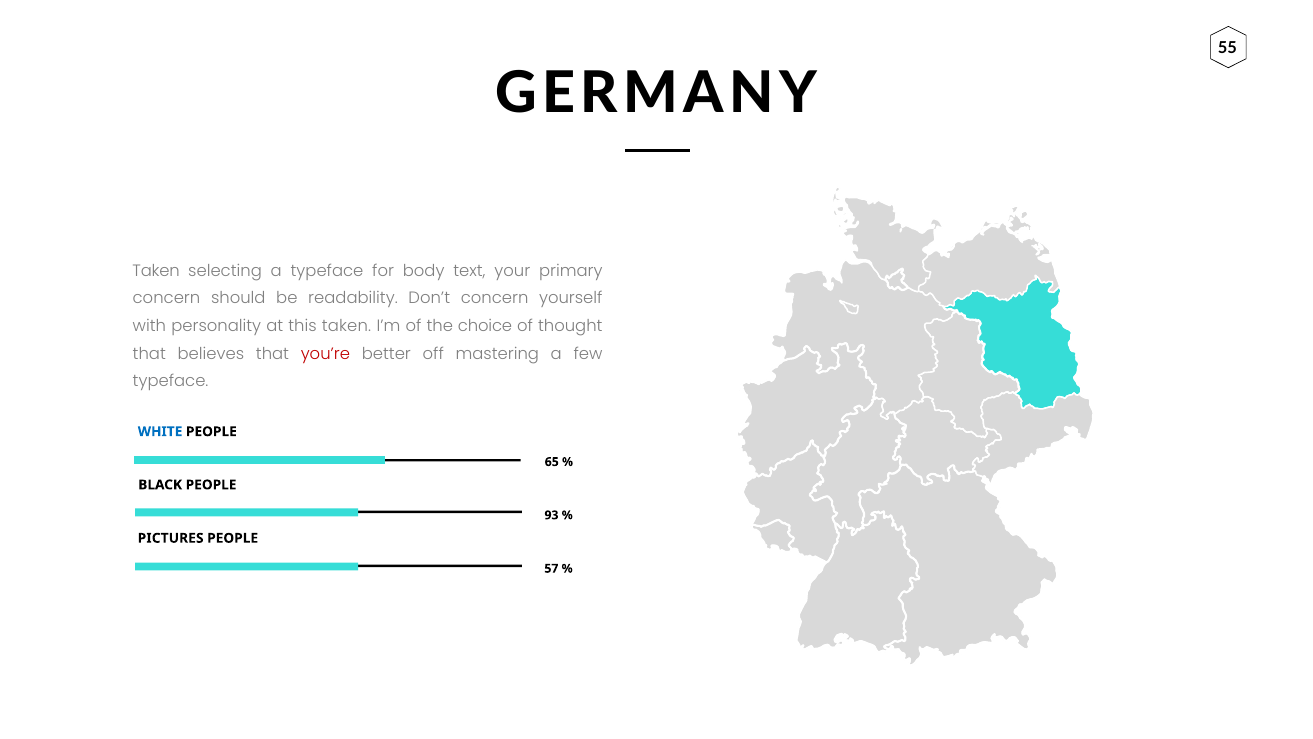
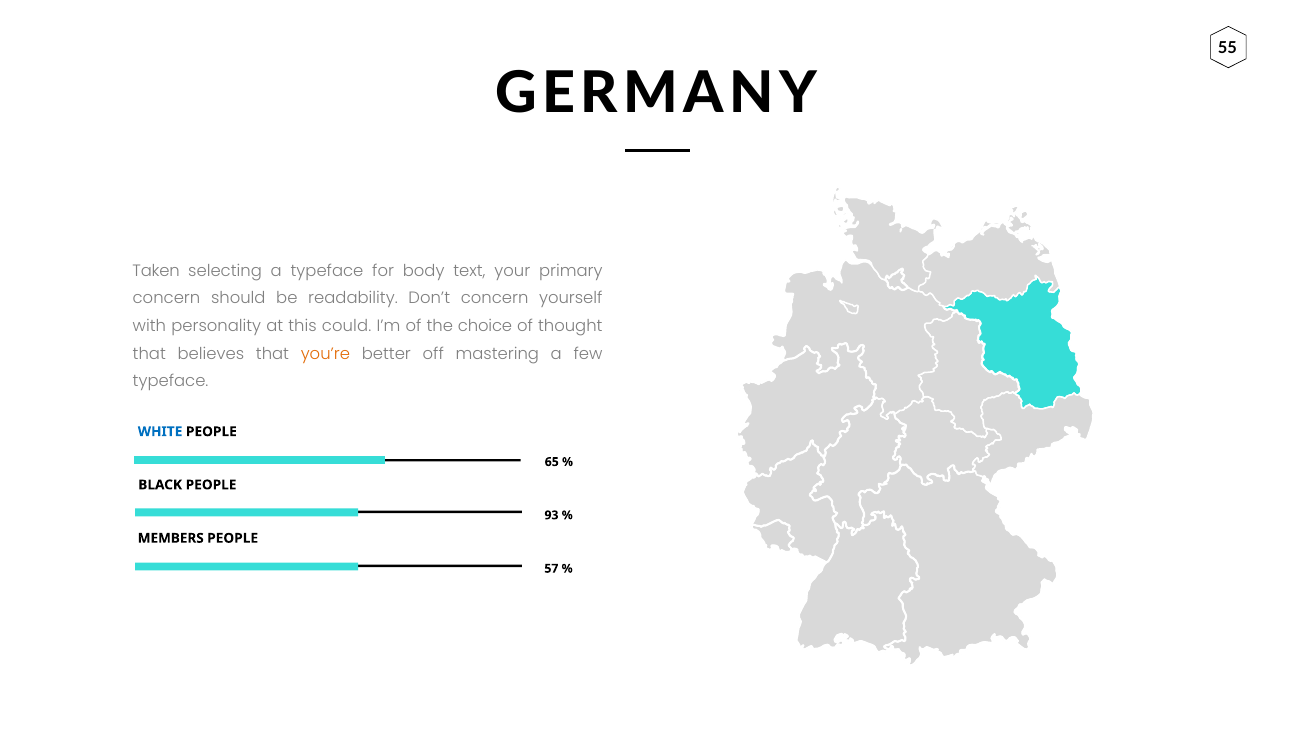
this taken: taken -> could (347, 326)
you’re colour: red -> orange (325, 353)
PICTURES: PICTURES -> MEMBERS (171, 538)
